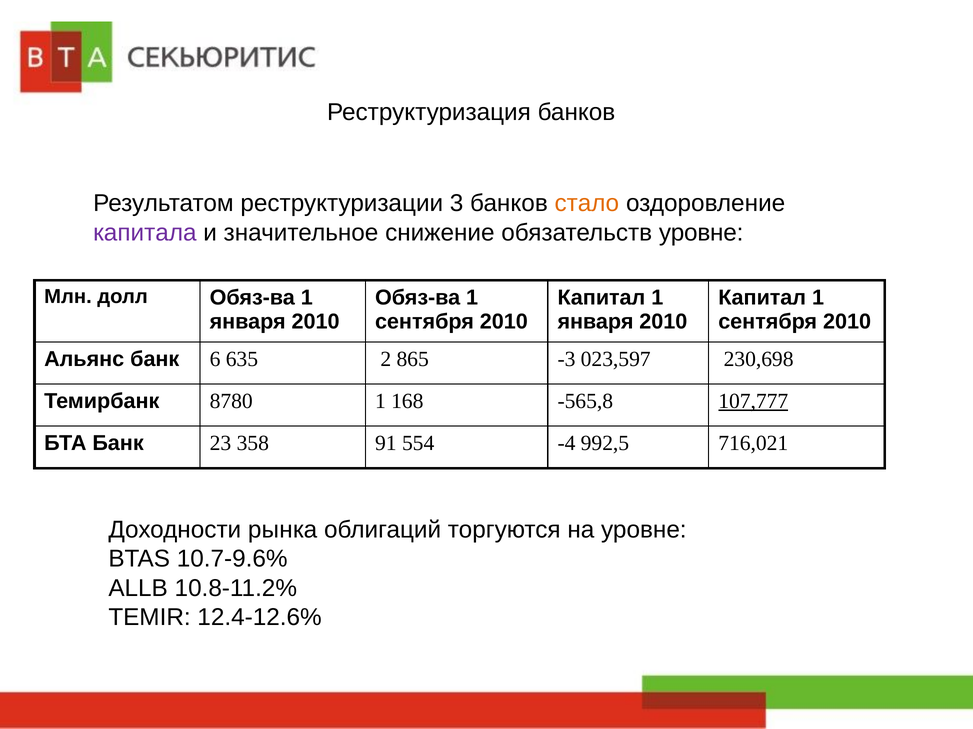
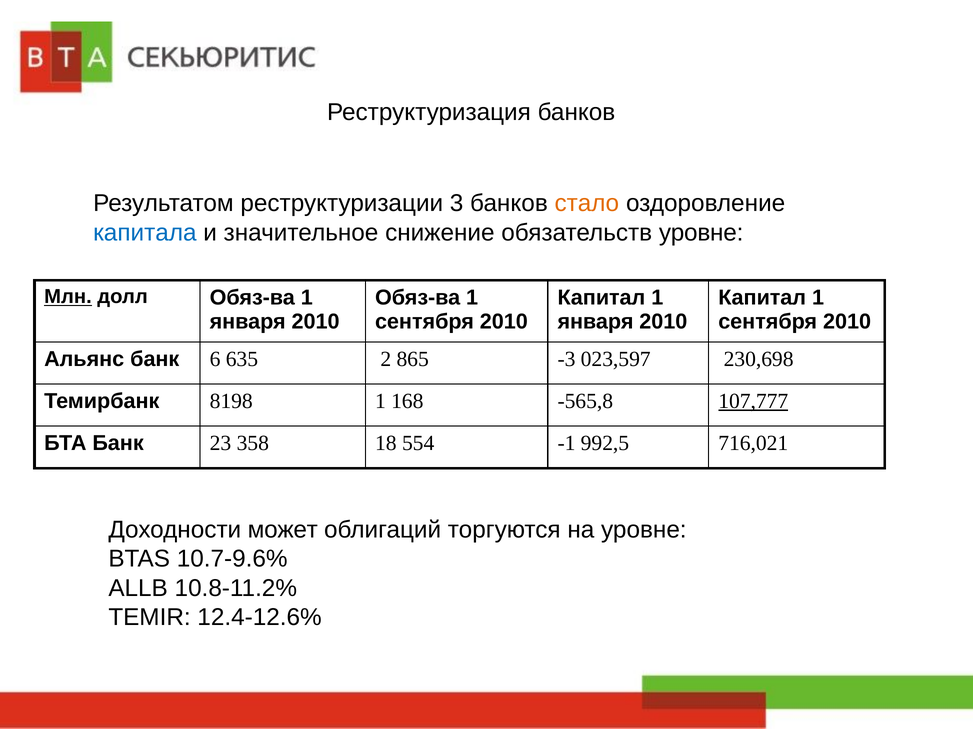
капитала colour: purple -> blue (145, 233)
Млн underline: none -> present (68, 297)
8780: 8780 -> 8198 (231, 401)
91: 91 -> 18 (386, 444)
-4: -4 -> -1 (567, 444)
рынка: рынка -> может (283, 530)
